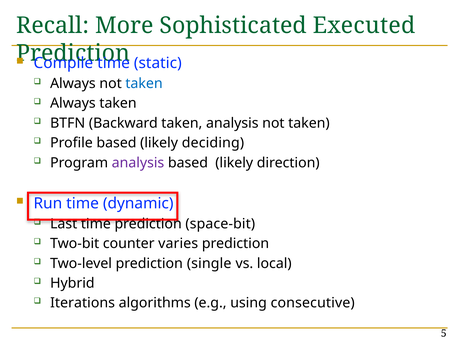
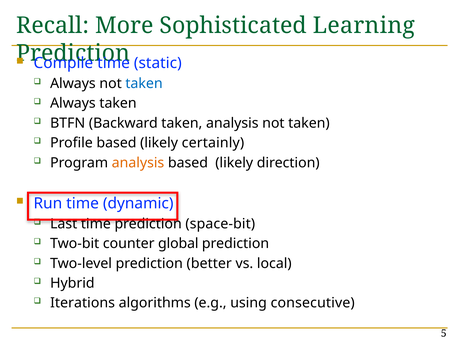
Executed: Executed -> Learning (364, 26)
deciding: deciding -> certainly (213, 143)
analysis colour: purple -> orange (138, 163)
varies: varies -> global (178, 244)
single: single -> better (209, 264)
